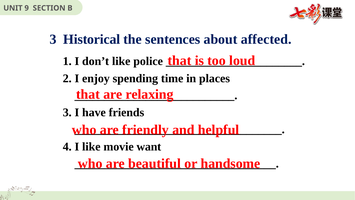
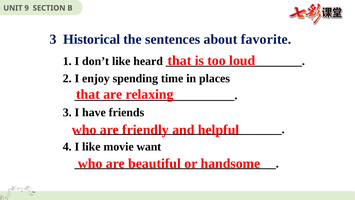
affected: affected -> favorite (266, 39)
police: police -> heard (148, 61)
